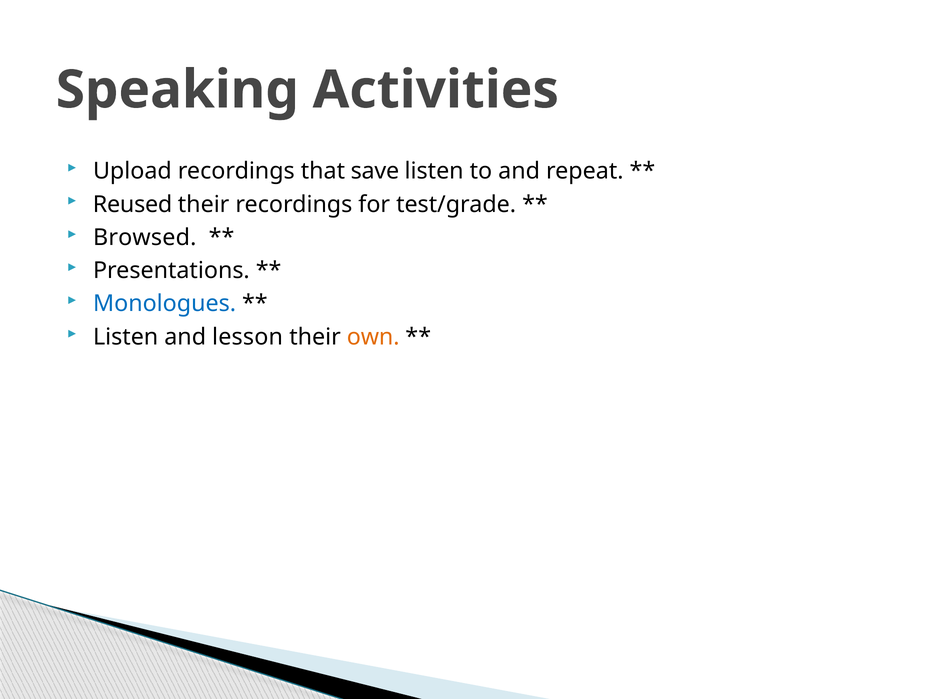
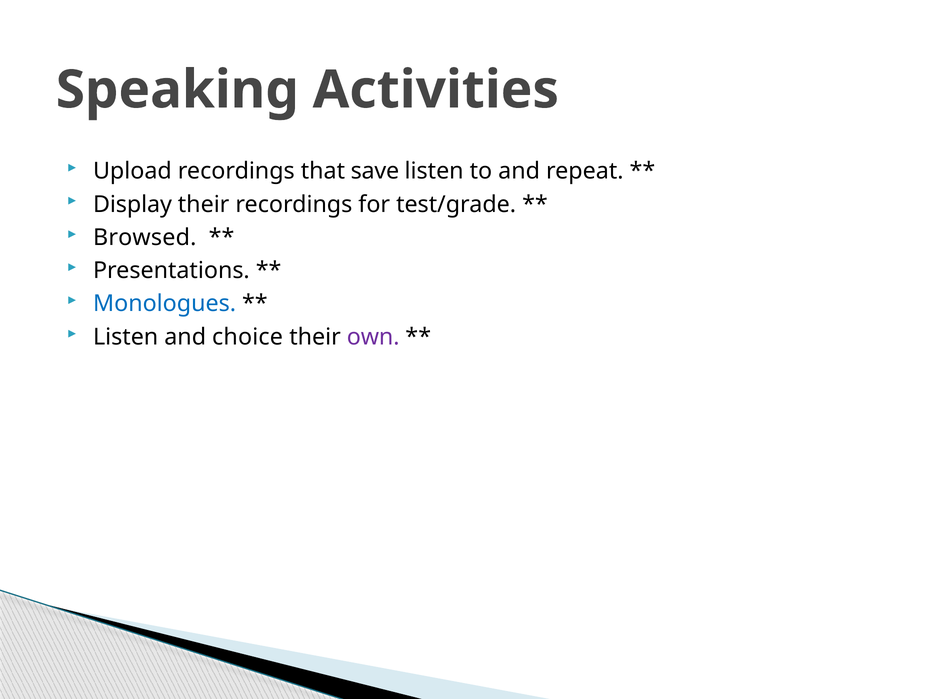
Reused: Reused -> Display (132, 204)
lesson: lesson -> choice (248, 337)
own colour: orange -> purple (373, 337)
